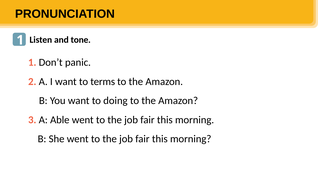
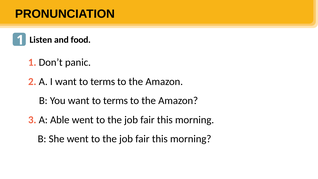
tone: tone -> food (81, 40)
You want to doing: doing -> terms (116, 101)
